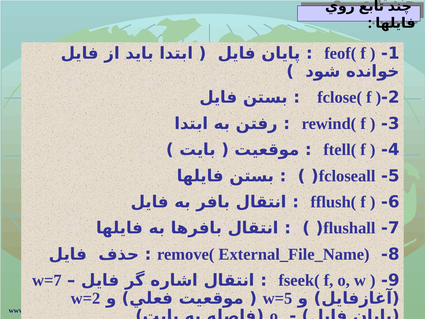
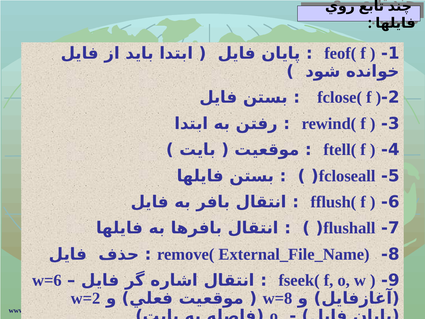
w=7: w=7 -> w=6 (47, 280)
w=5: w=5 -> w=8 (278, 298)
